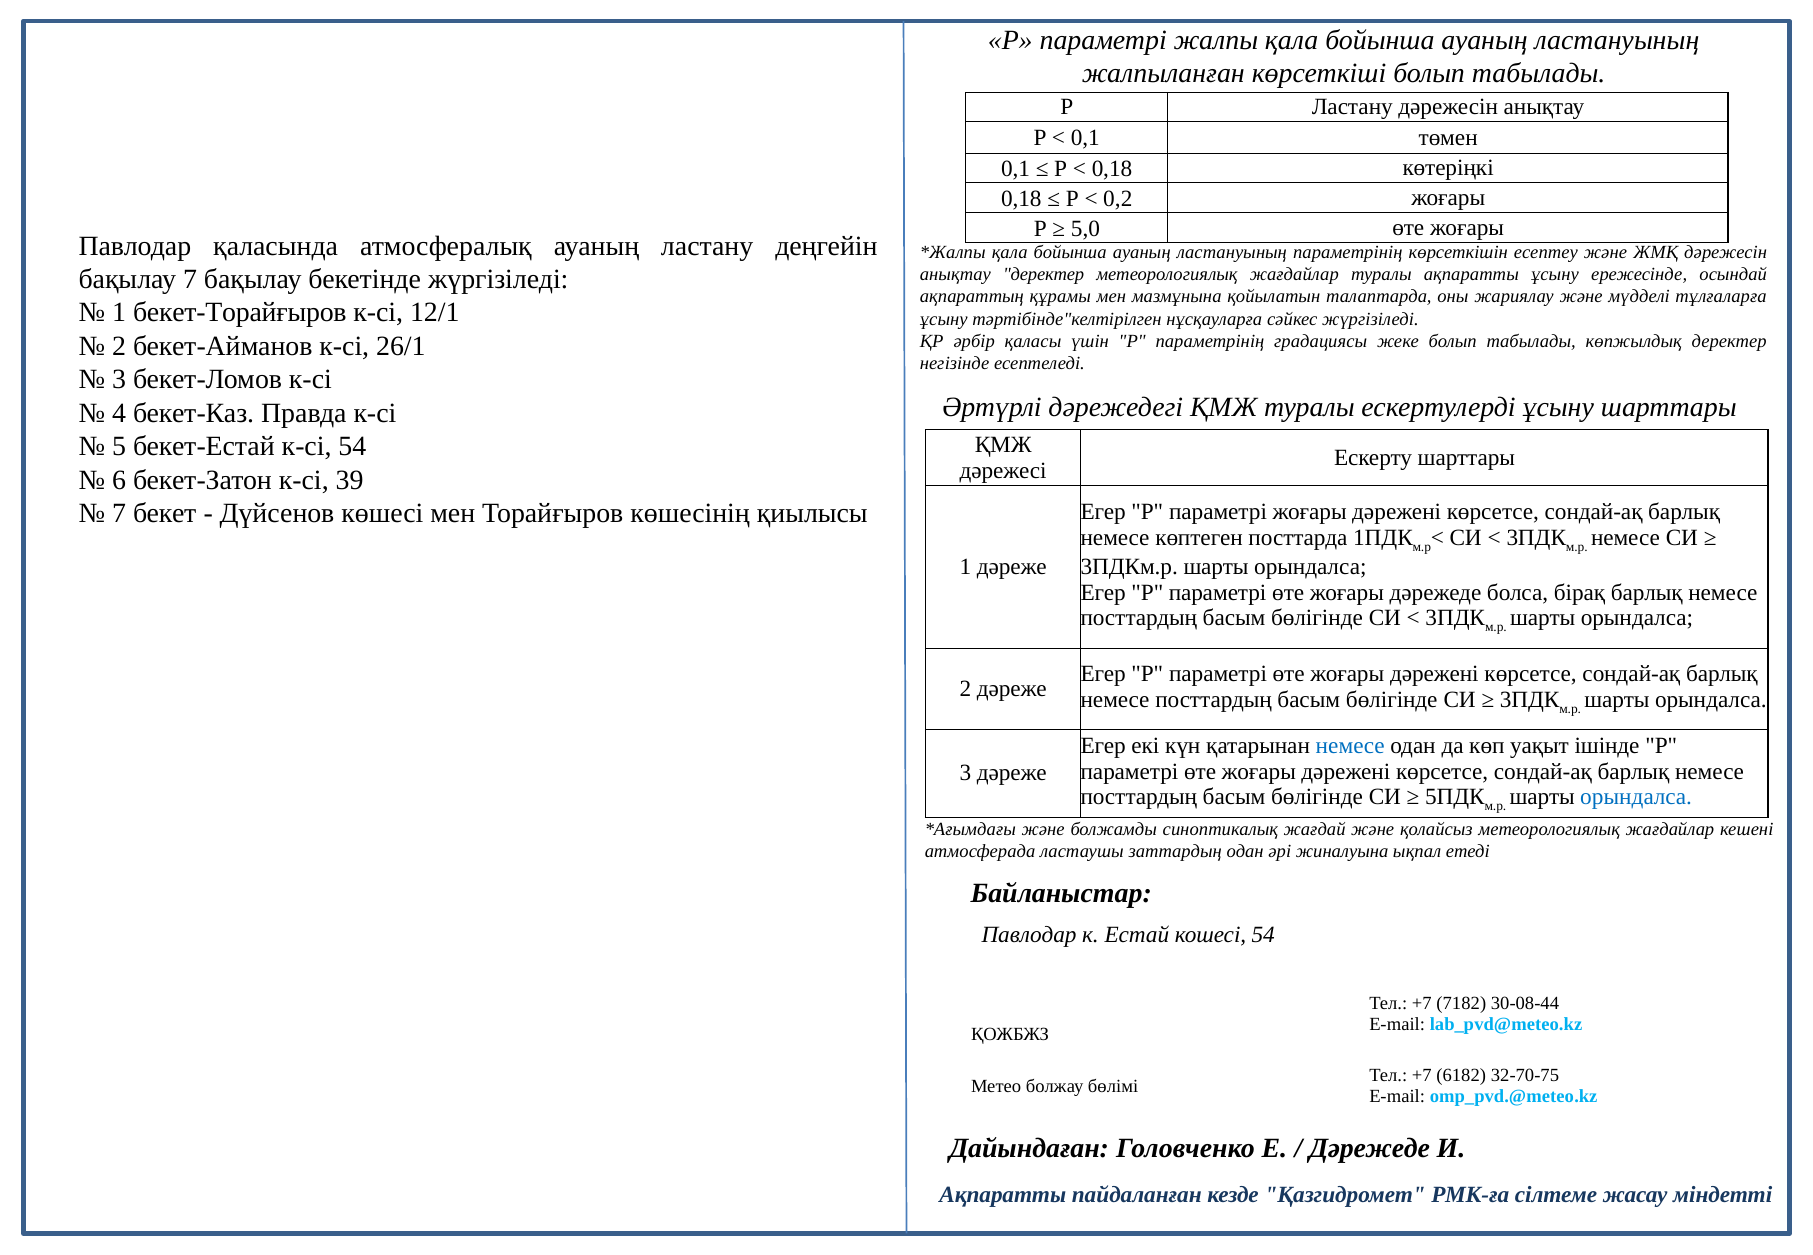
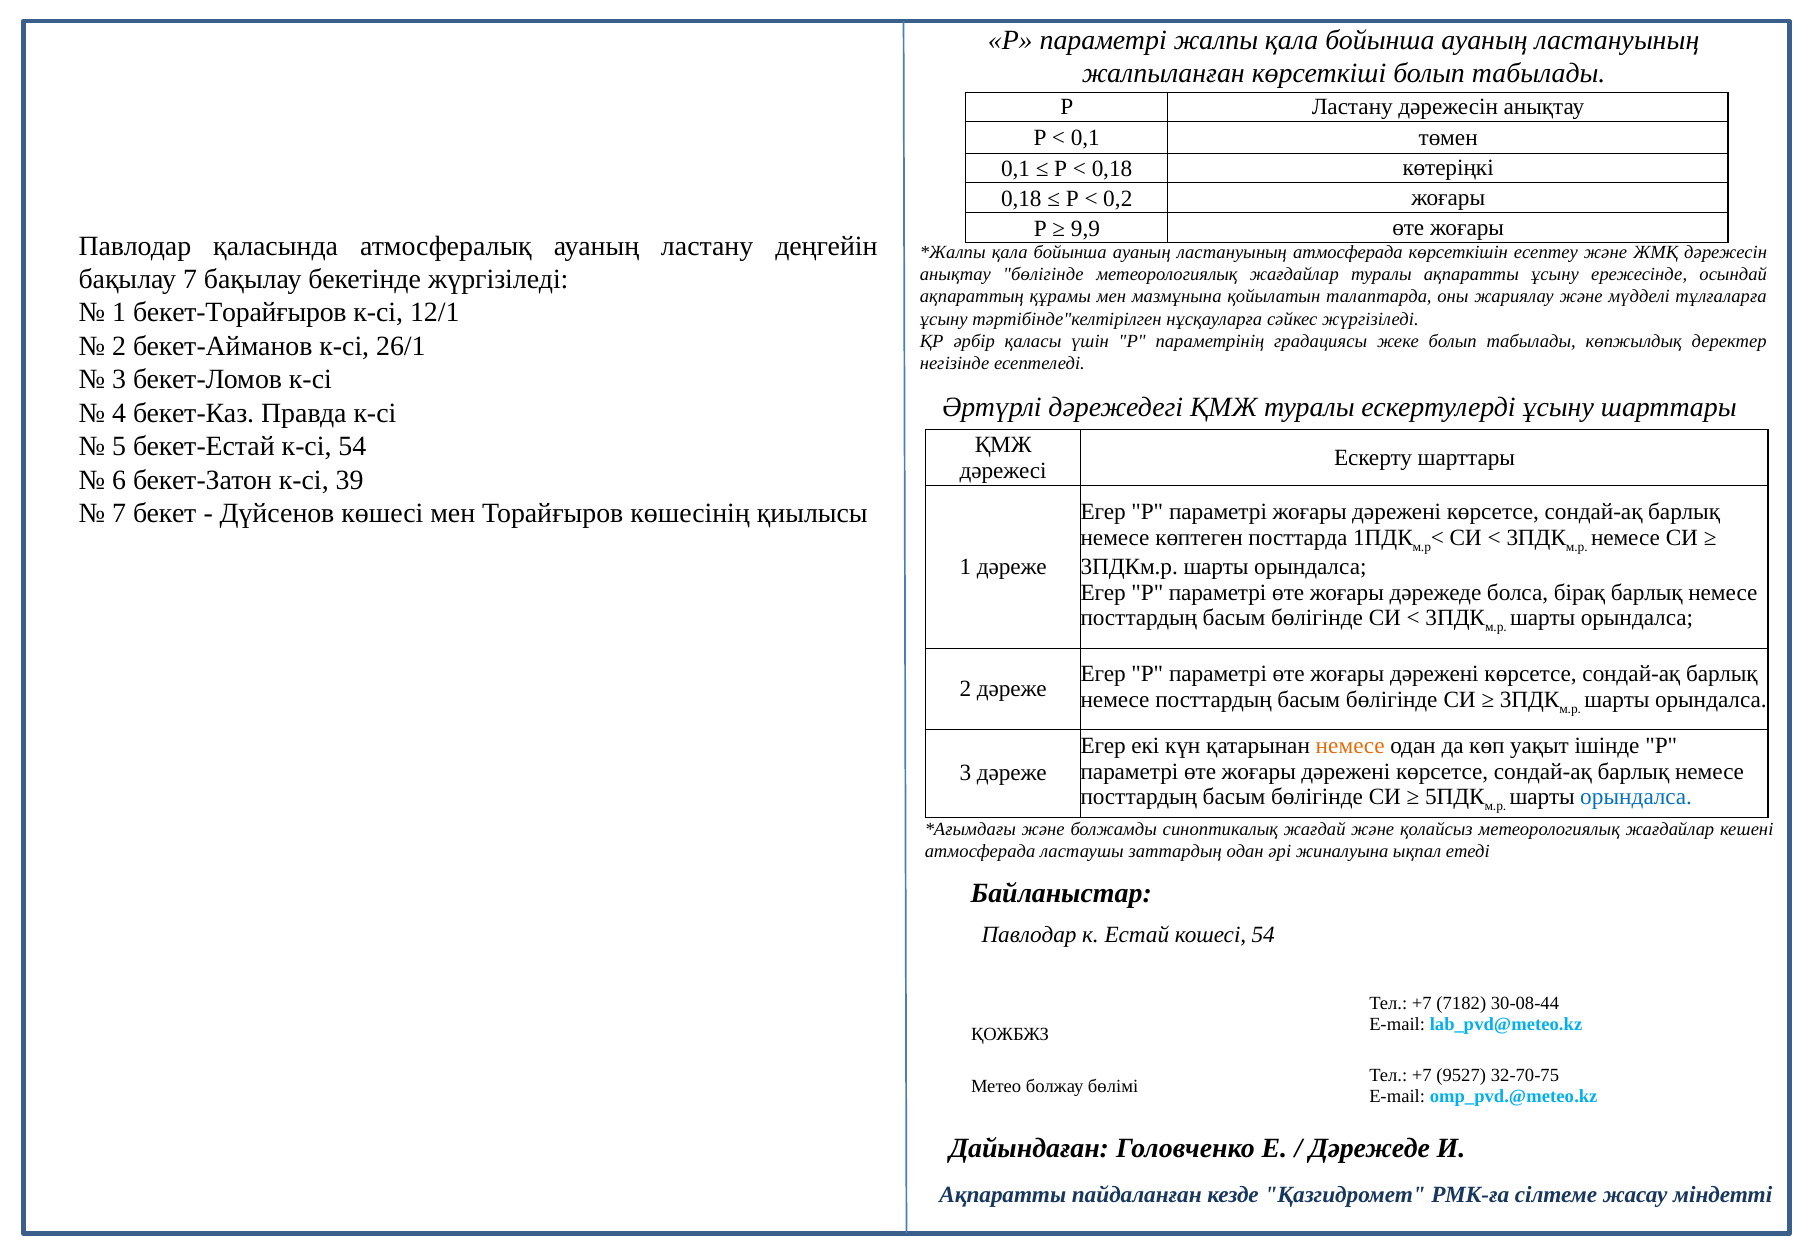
5,0: 5,0 -> 9,9 (1085, 229)
ластануының параметрінің: параметрінің -> атмосферада (1348, 252)
анықтау деректер: деректер -> бөлігінде (1043, 275)
немесе colour: blue -> orange (1350, 746)
6182: 6182 -> 9527 (1461, 1076)
